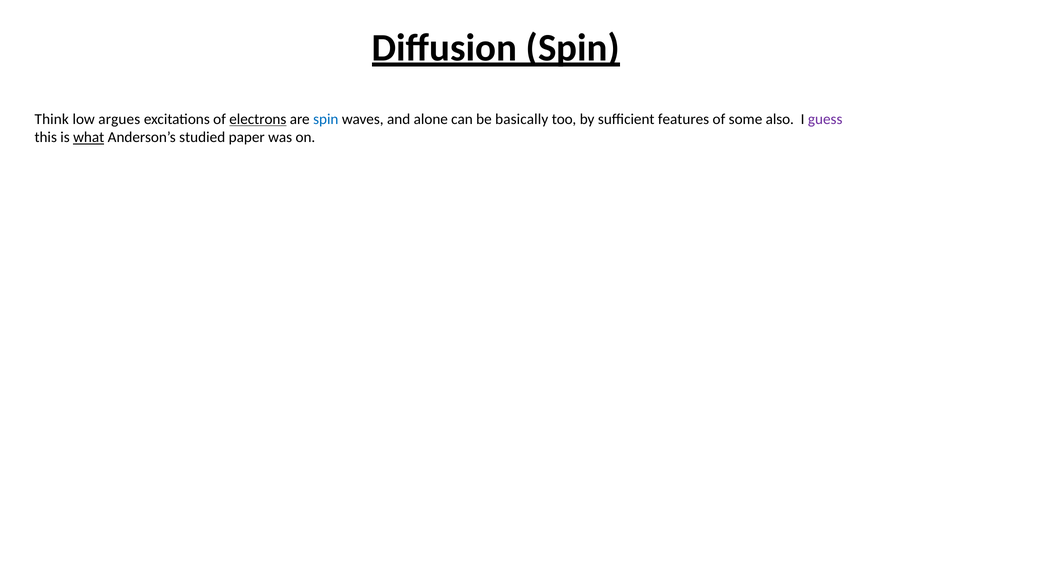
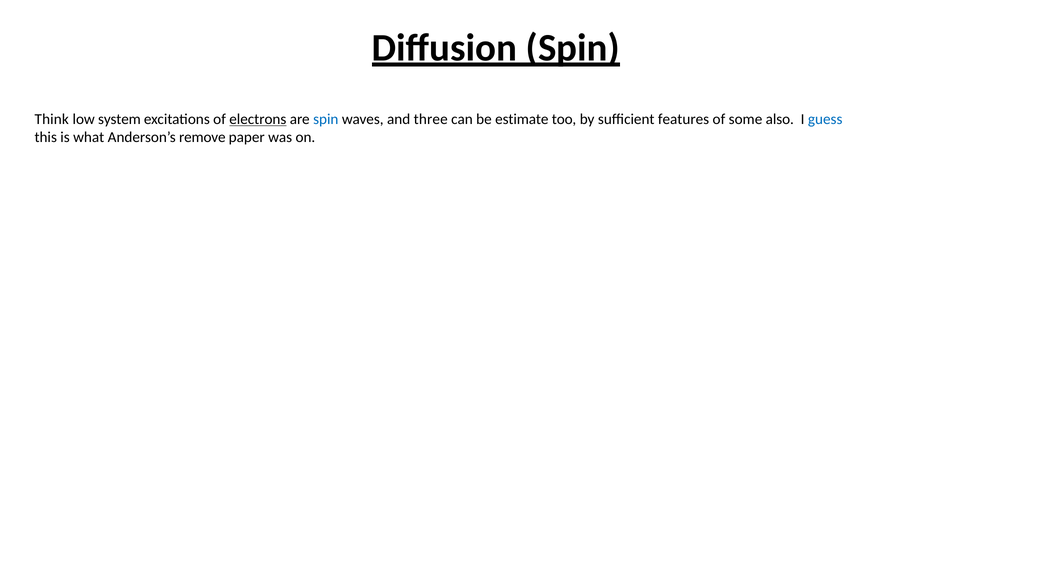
argues: argues -> system (119, 119)
alone: alone -> three (431, 119)
basically: basically -> estimate (522, 119)
guess colour: purple -> blue (825, 119)
what underline: present -> none (89, 138)
studied: studied -> remove (202, 138)
